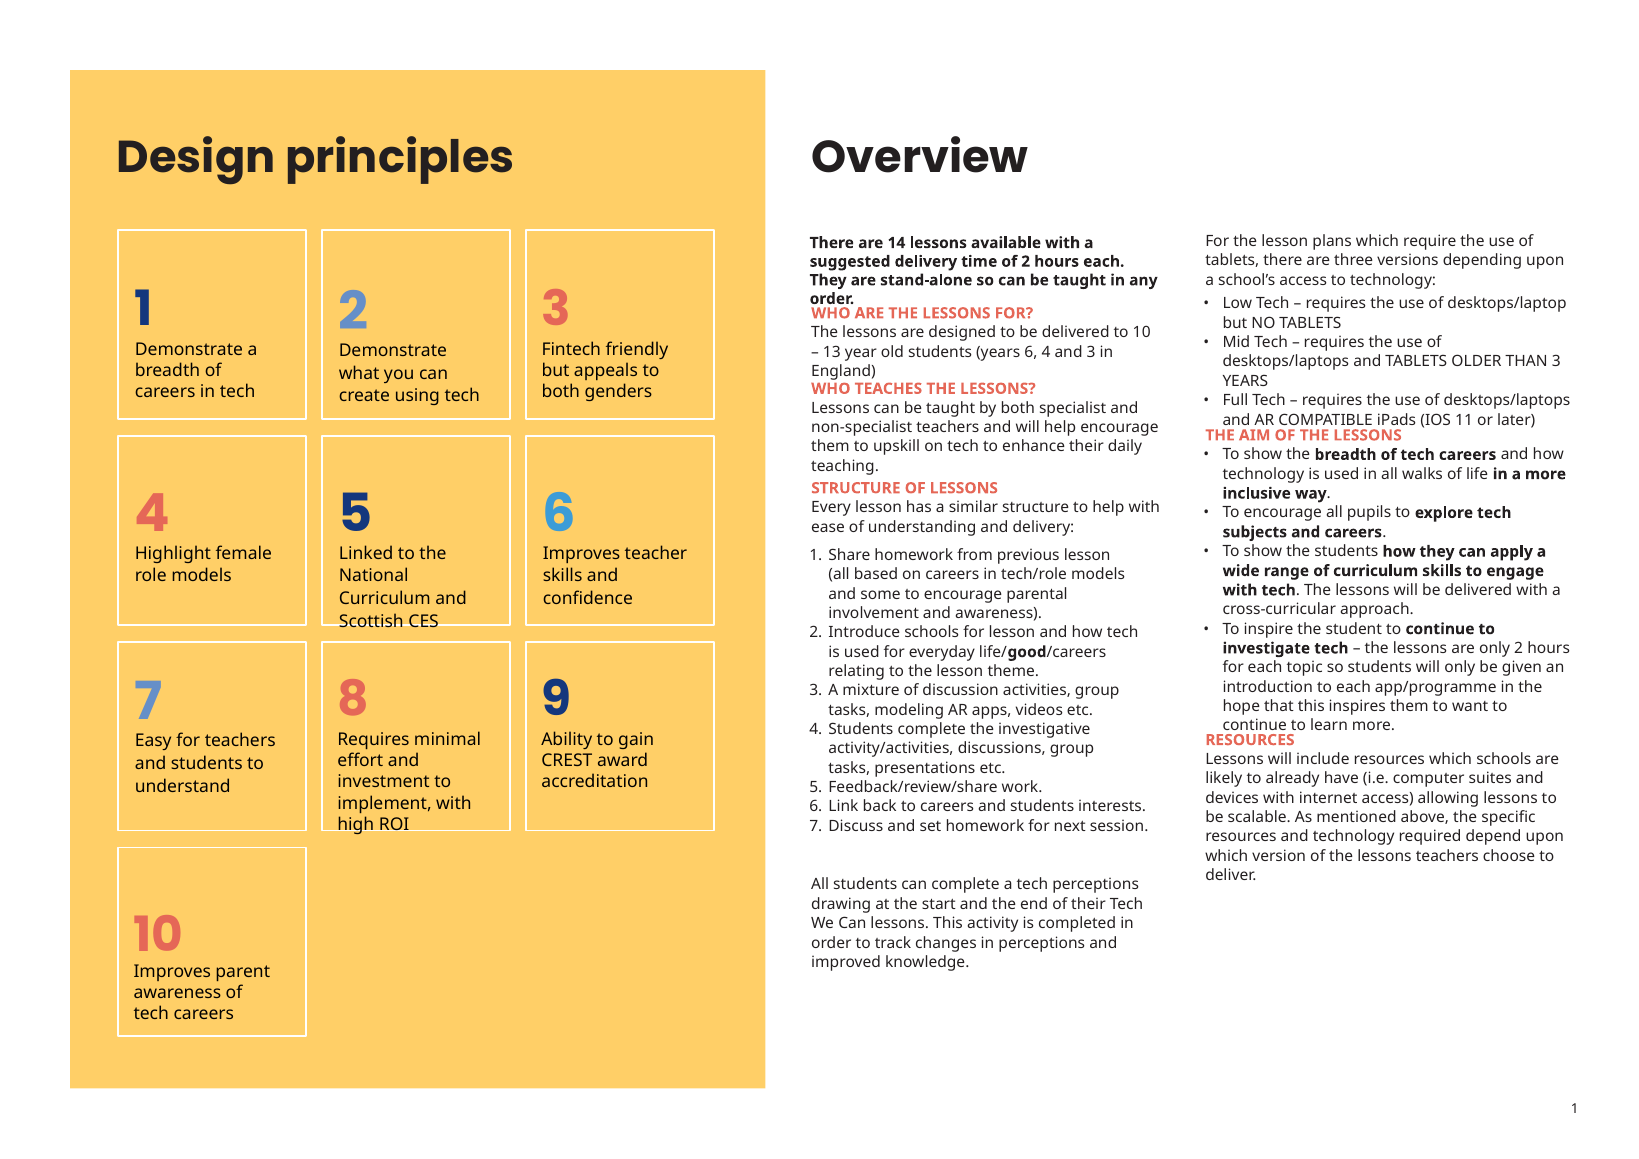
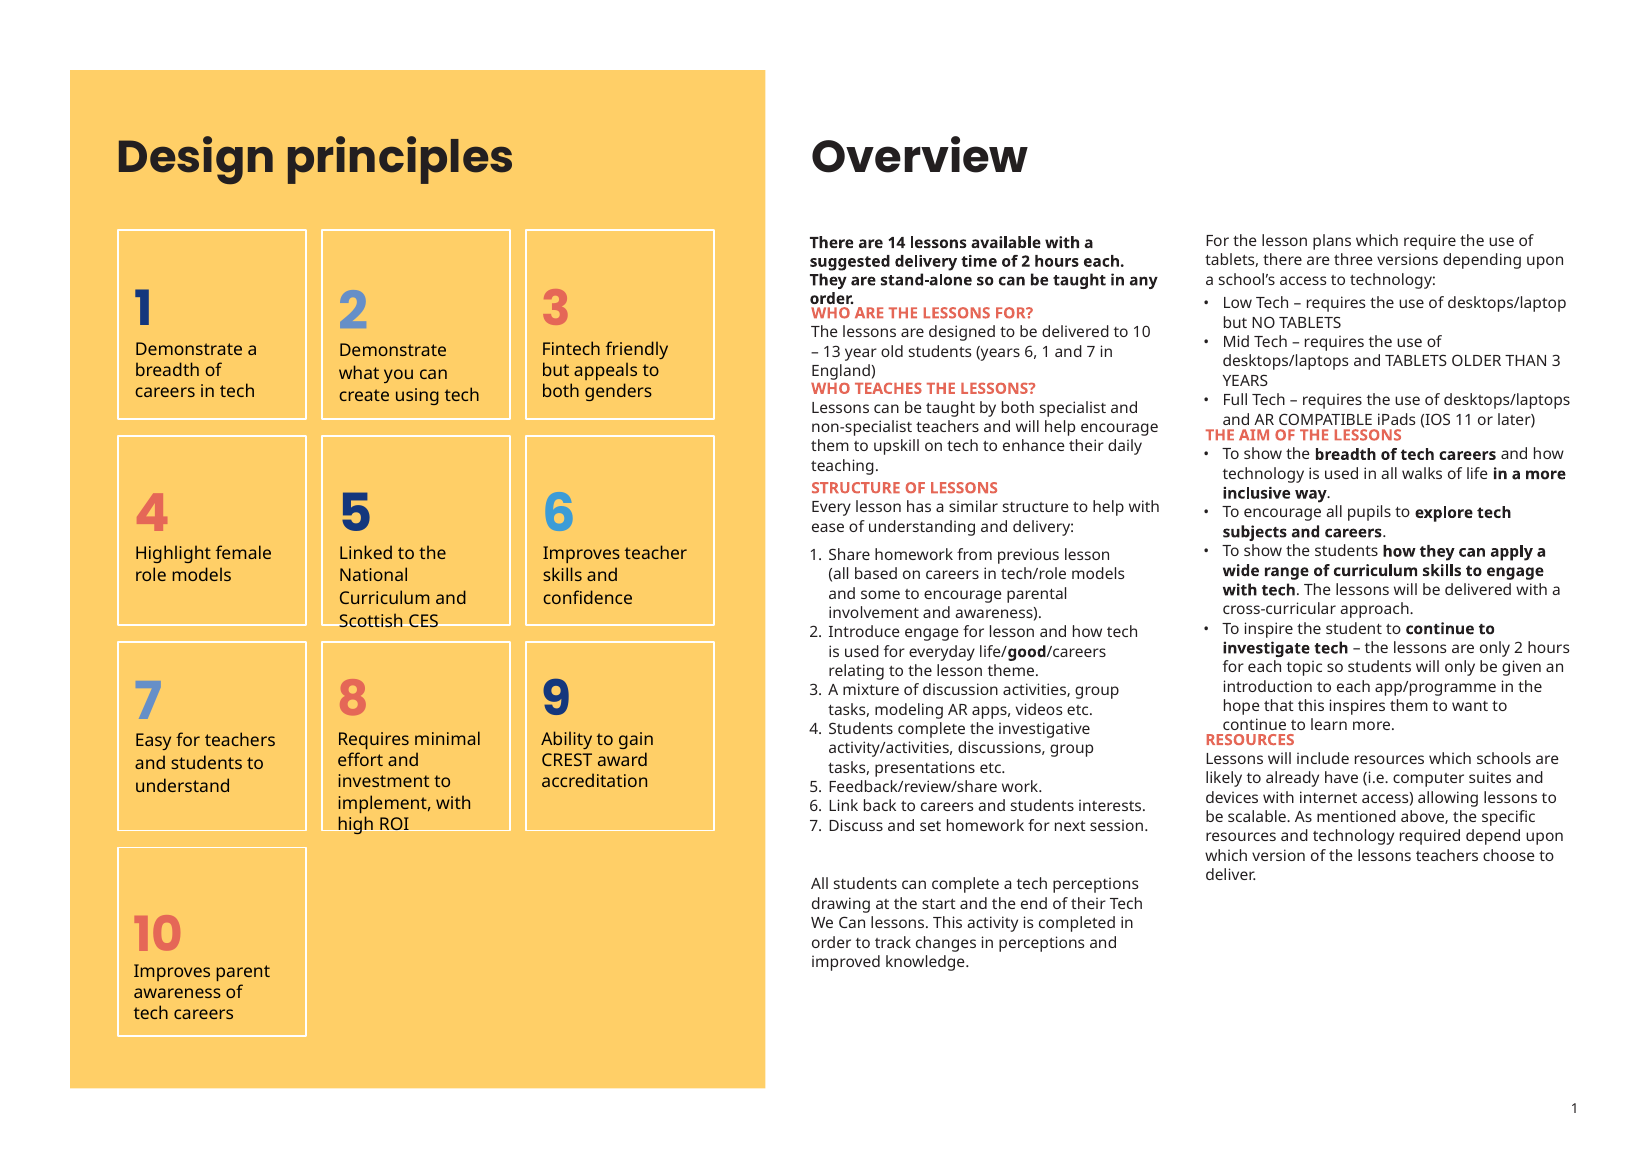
6 4: 4 -> 1 (1046, 352)
and 3: 3 -> 7 (1091, 352)
Introduce schools: schools -> engage (932, 633)
